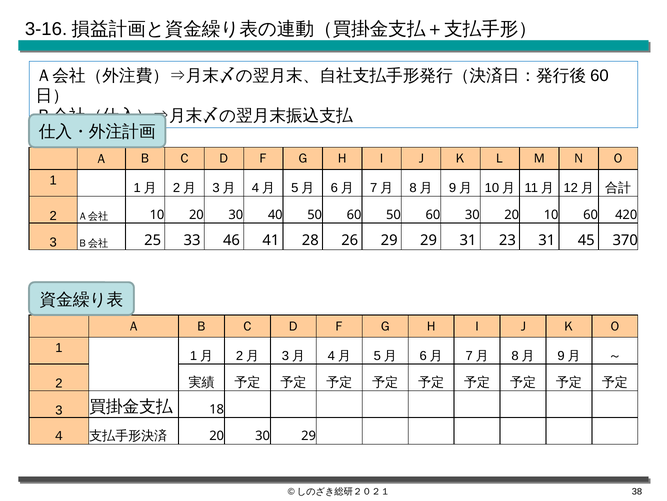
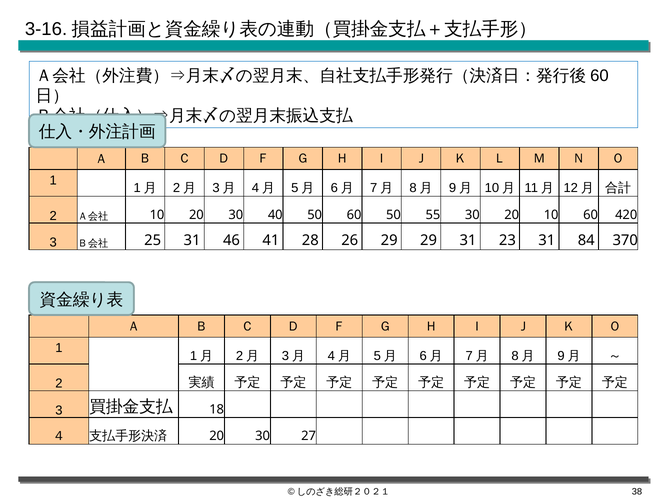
60 50 60: 60 -> 55 (433, 215)
25 33: 33 -> 31 (192, 240)
45: 45 -> 84 (586, 240)
30 29: 29 -> 27 (309, 435)
